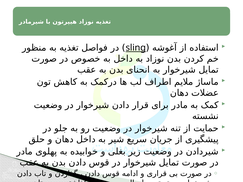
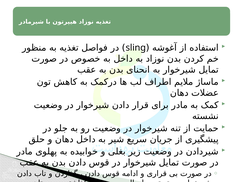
sling underline: present -> none (136, 48)
